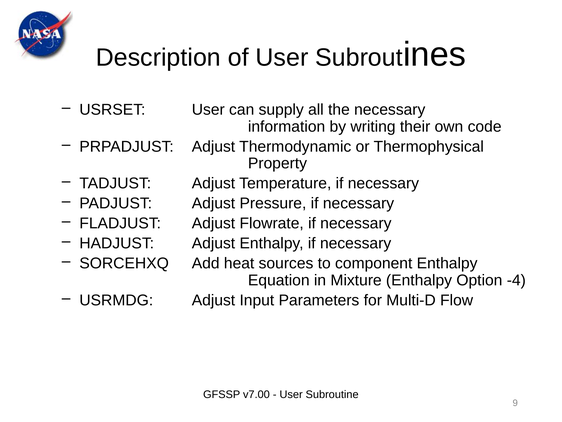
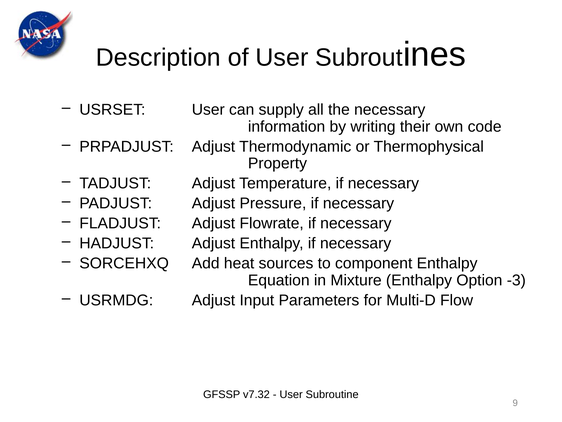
-4: -4 -> -3 (516, 280)
v7.00: v7.00 -> v7.32 (256, 394)
